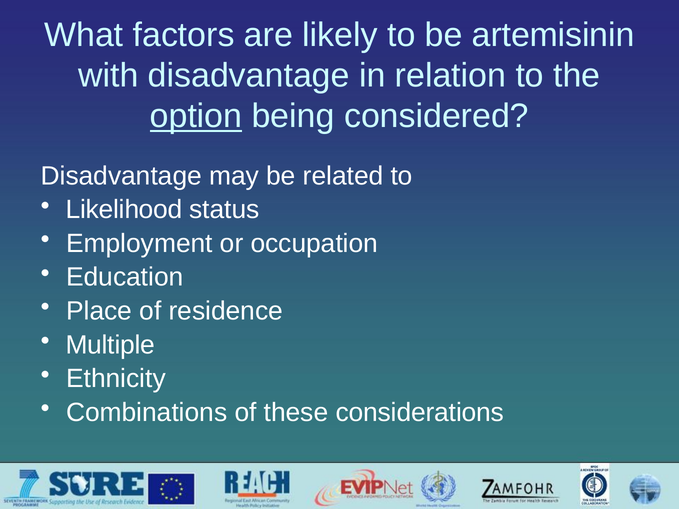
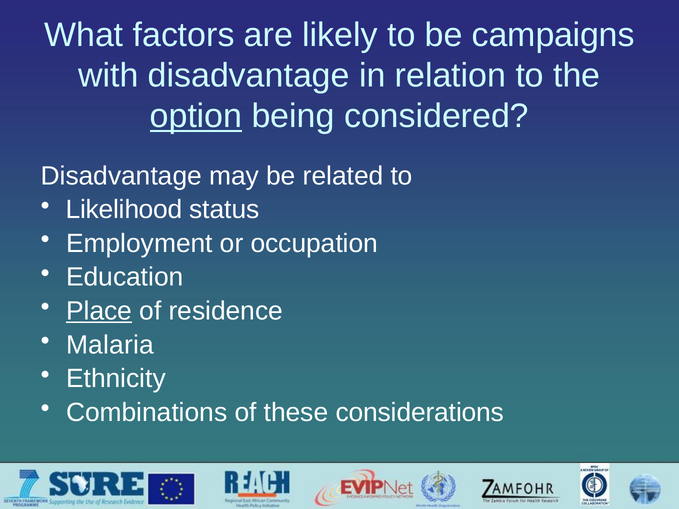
artemisinin: artemisinin -> campaigns (553, 35)
Place underline: none -> present (99, 311)
Multiple: Multiple -> Malaria (110, 345)
